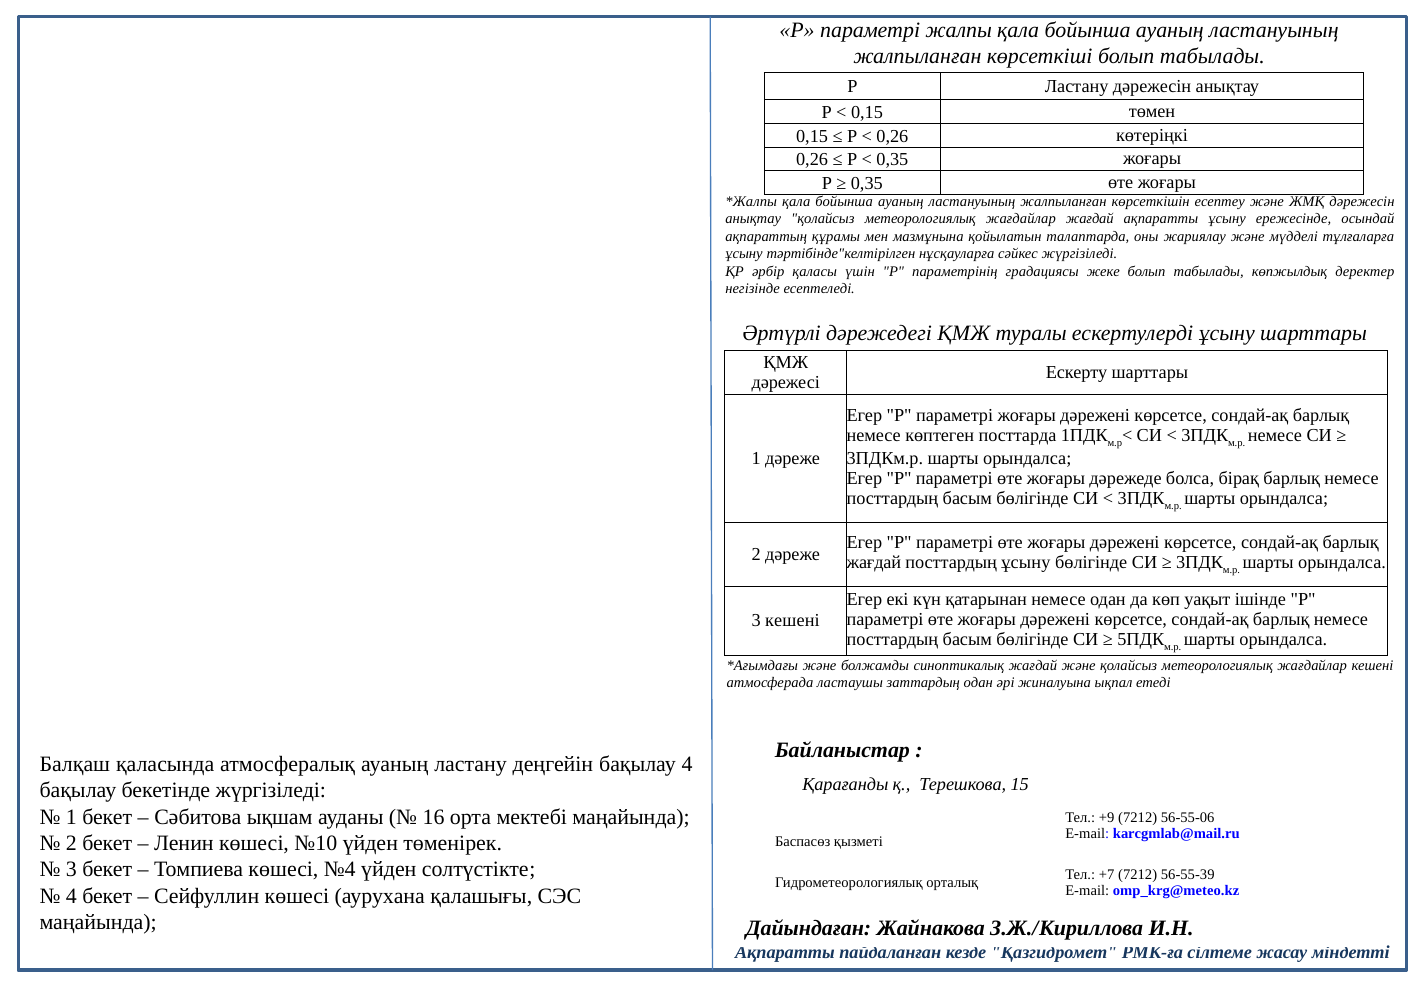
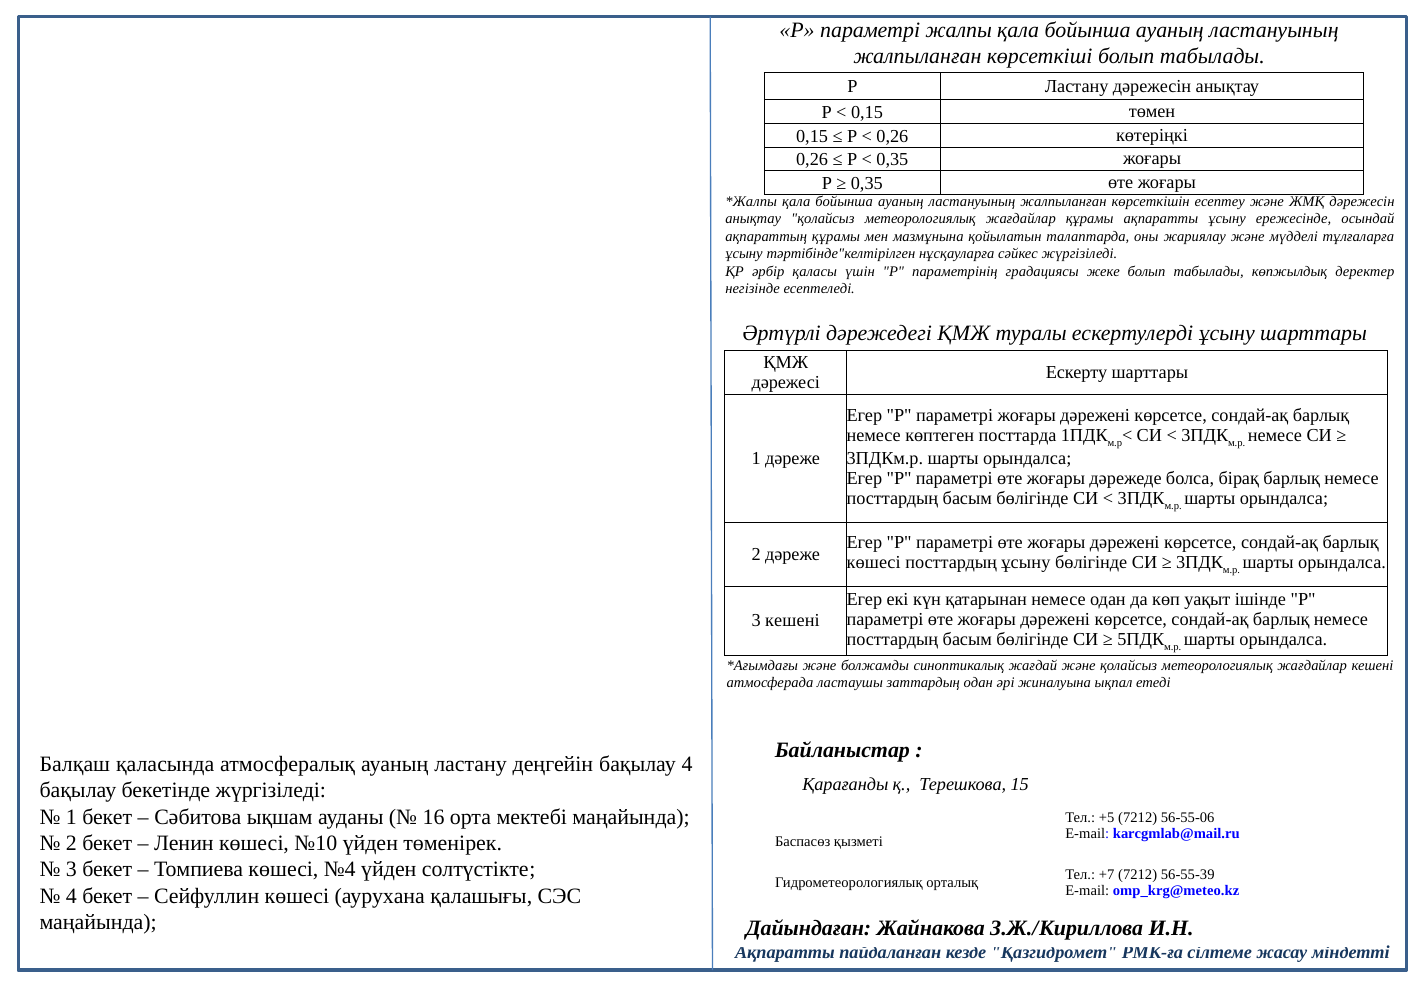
жағдайлар жағдай: жағдай -> құрамы (1090, 219)
жағдай: жағдай -> көшесі (874, 563)
+9: +9 -> +5 (1107, 817)
